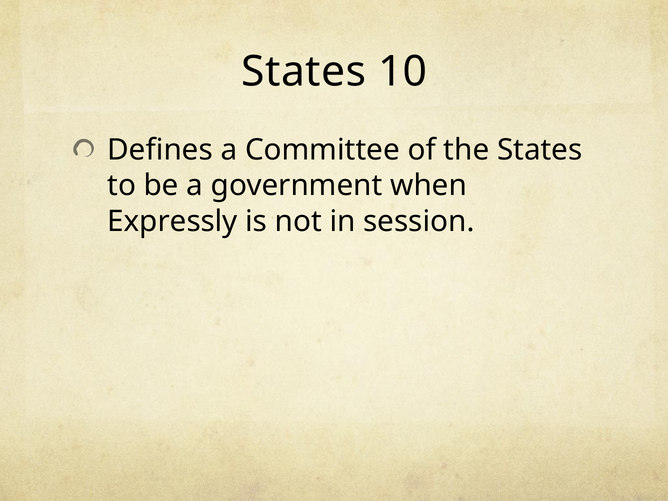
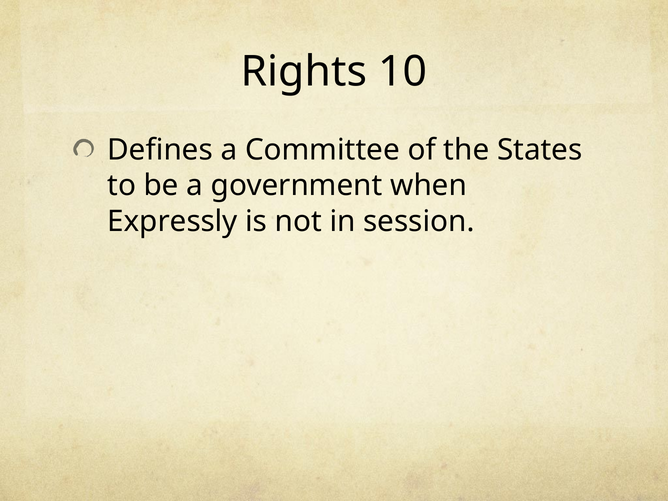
States: States -> Rights (304, 71)
